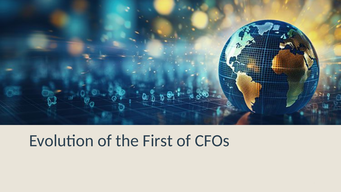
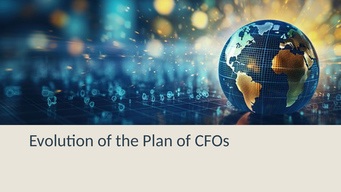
First: First -> Plan (158, 141)
